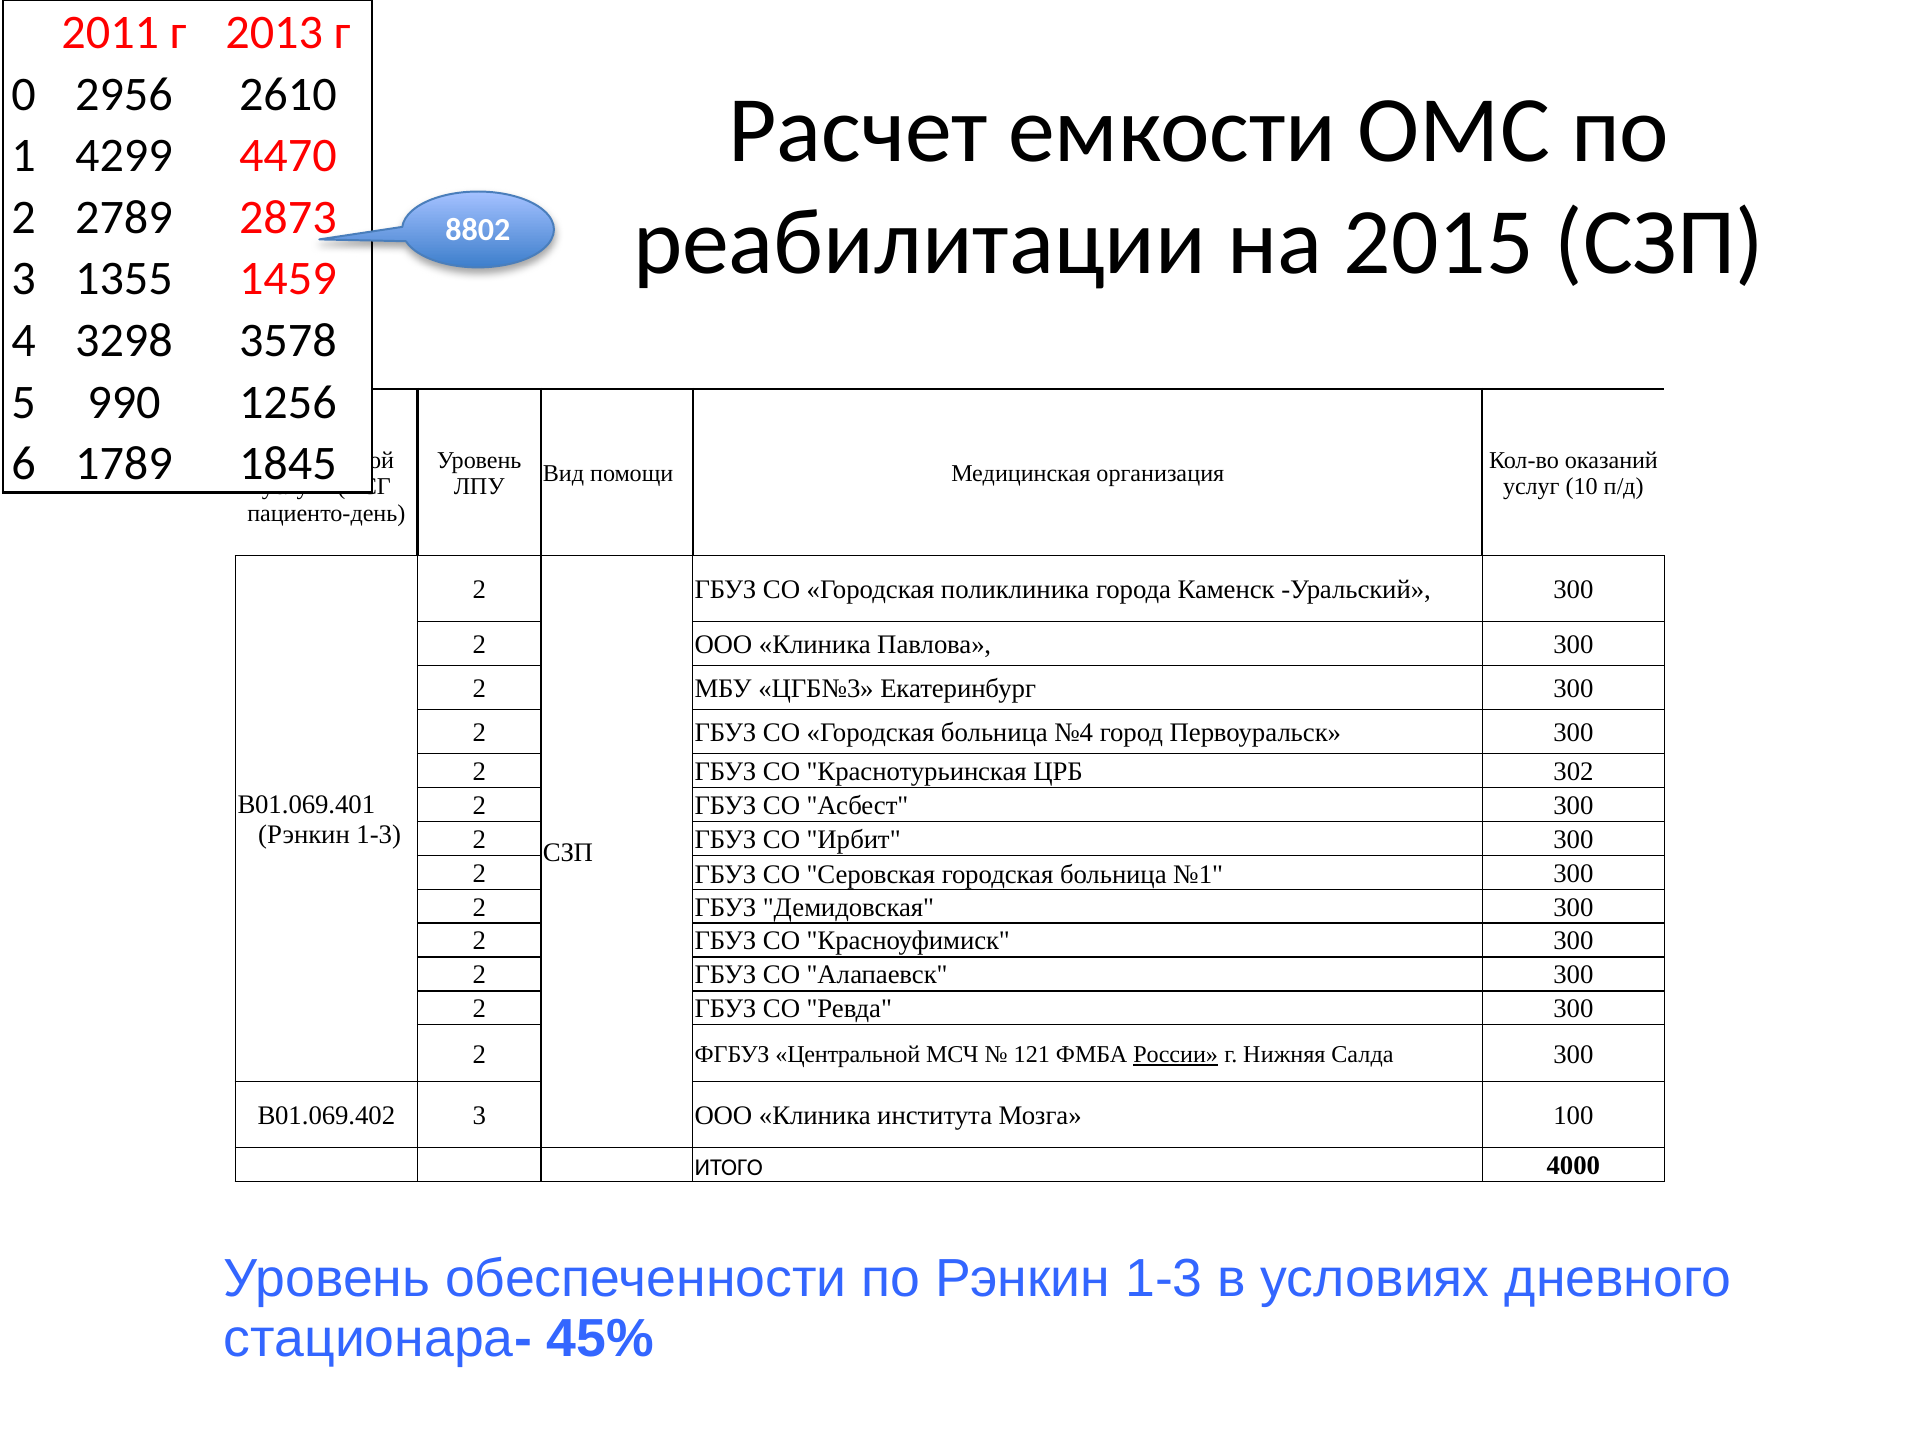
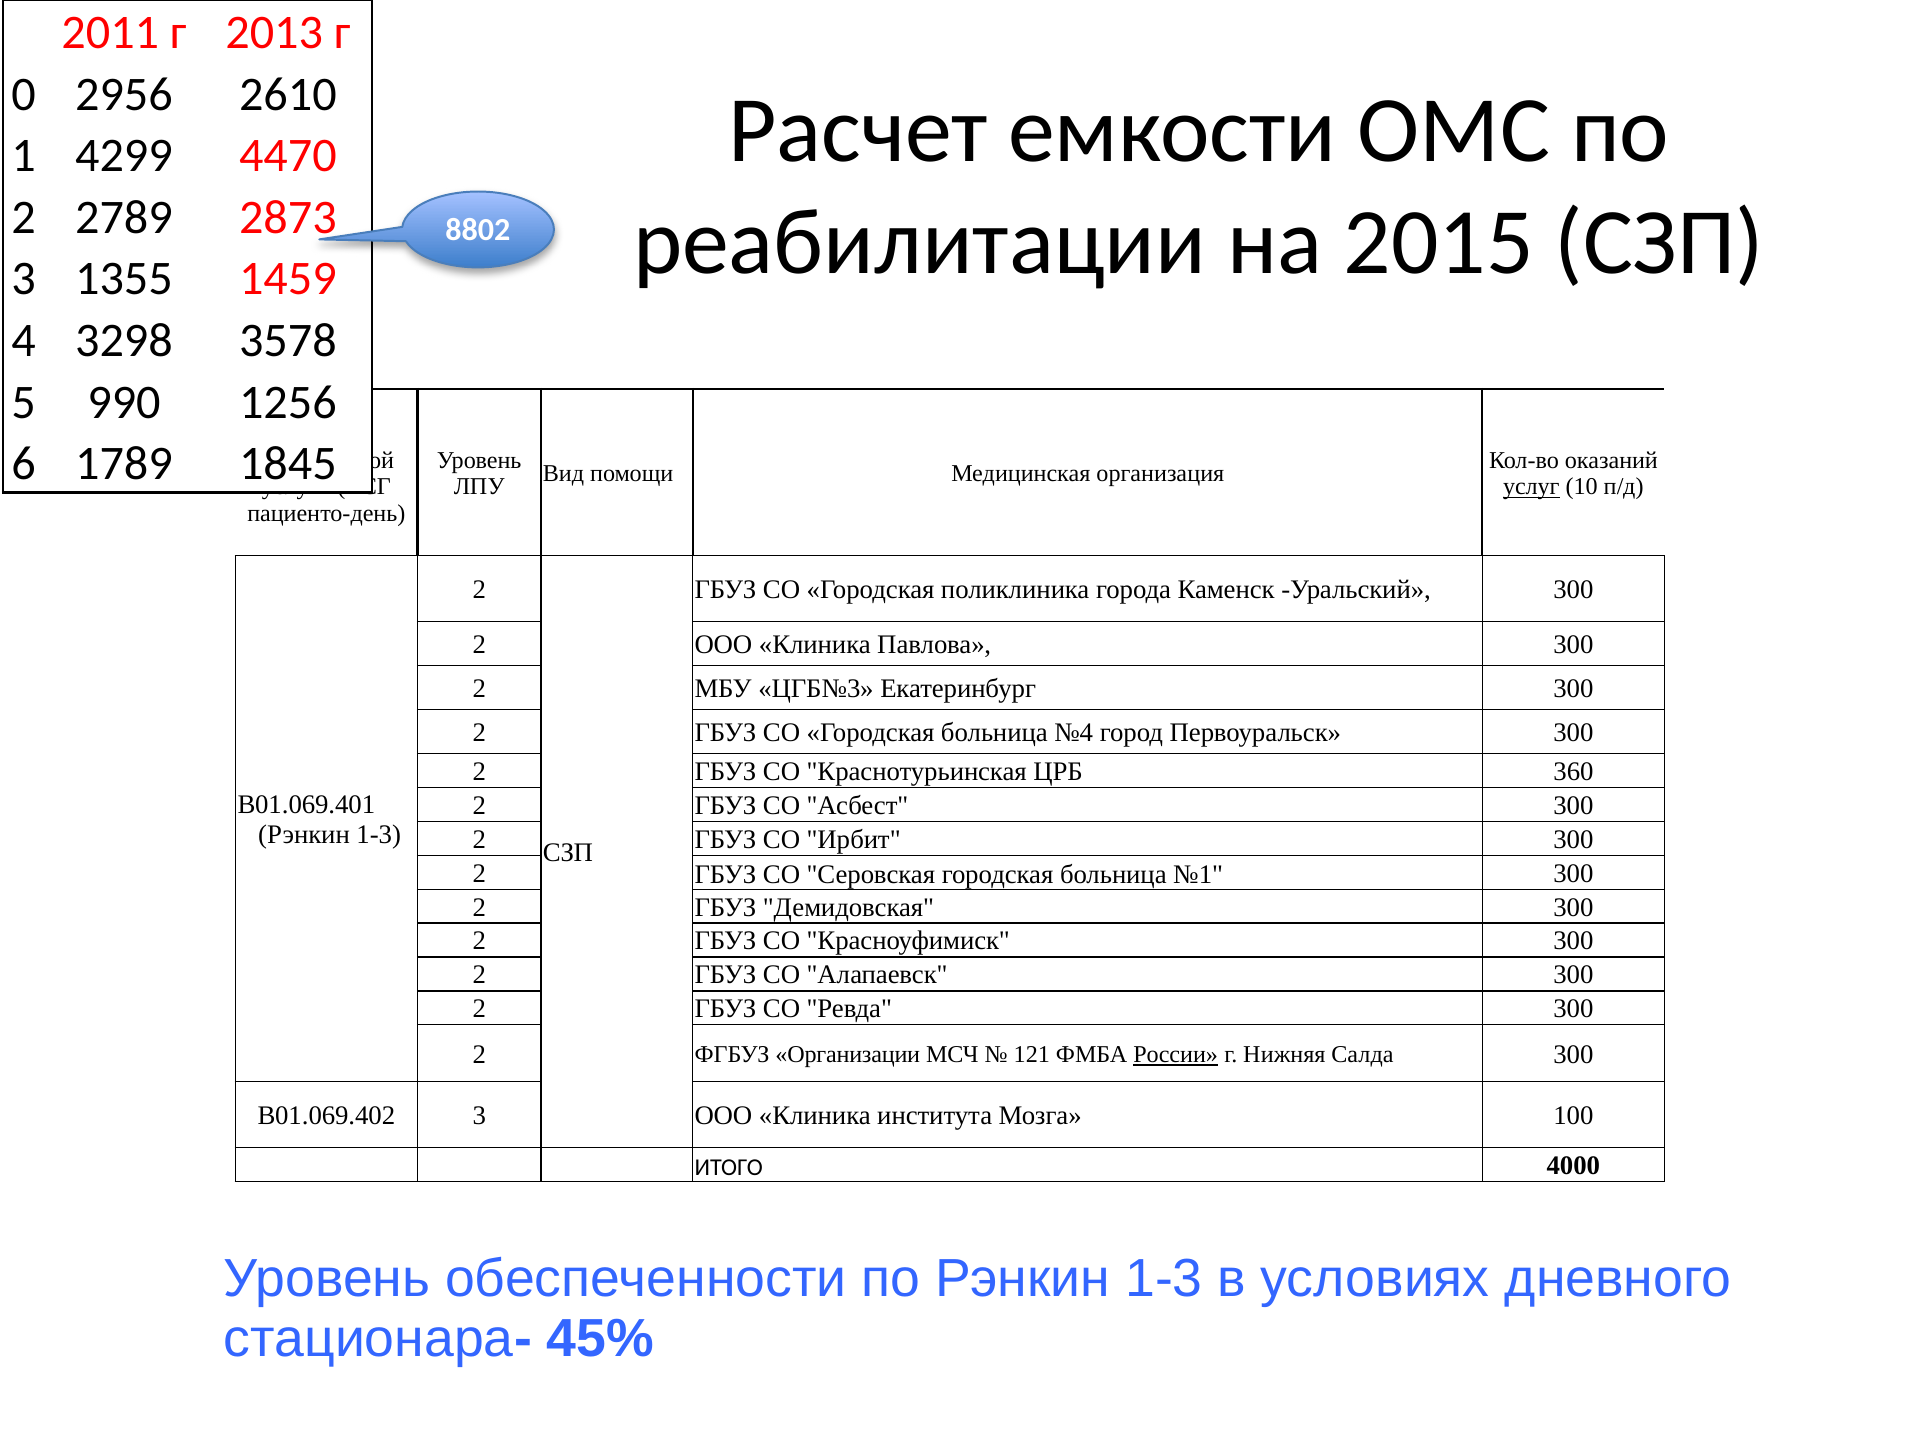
услуг underline: none -> present (1531, 487)
302: 302 -> 360 (1574, 771)
Центральной: Центральной -> Организации (848, 1054)
